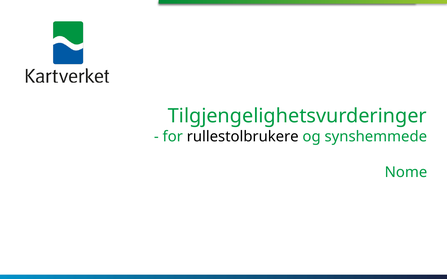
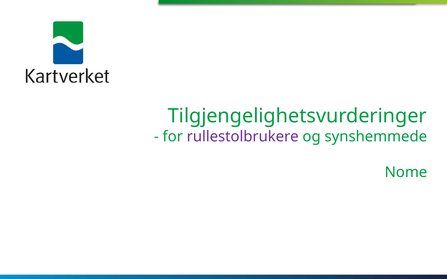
rullestolbrukere colour: black -> purple (243, 137)
